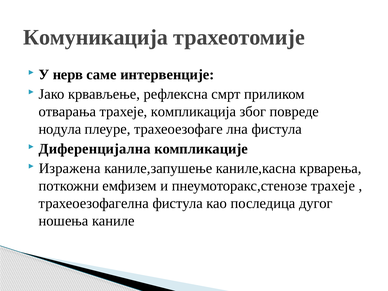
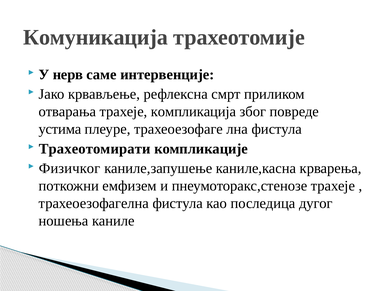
нодула: нодула -> устима (60, 129)
Диференцијална: Диференцијална -> Трахеотомирати (95, 149)
Изражена: Изражена -> Физичког (70, 168)
